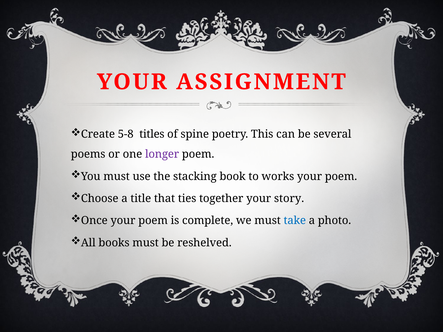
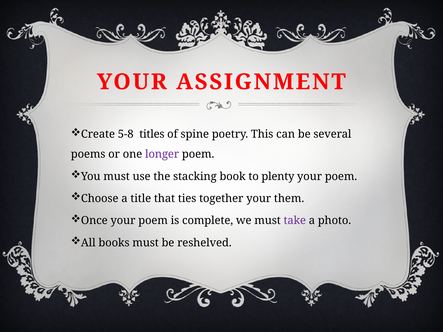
works: works -> plenty (278, 176)
story: story -> them (289, 199)
take colour: blue -> purple (295, 221)
